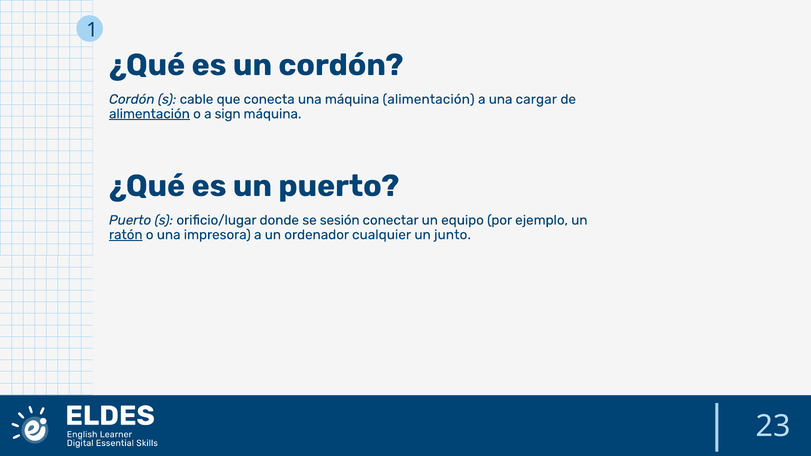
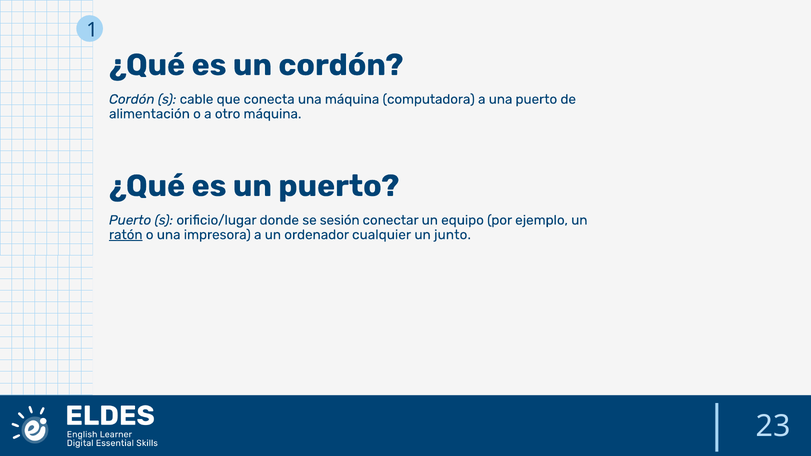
máquina alimentación: alimentación -> computadora (429, 99)
una cargar: cargar -> puerto (536, 99)
alimentación underline: present -> none (149, 114)
sign: sign -> otro (228, 114)
